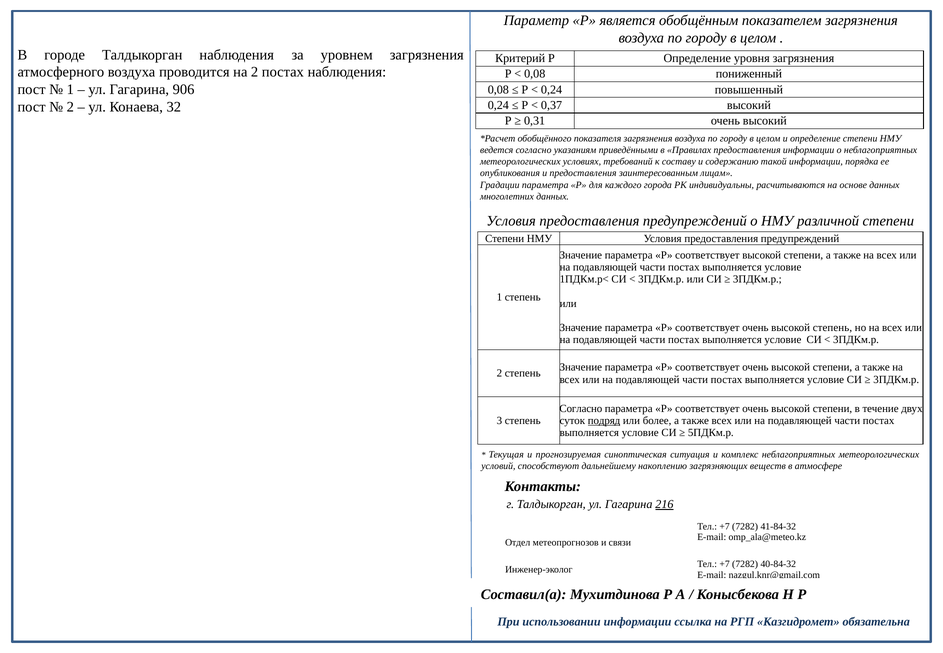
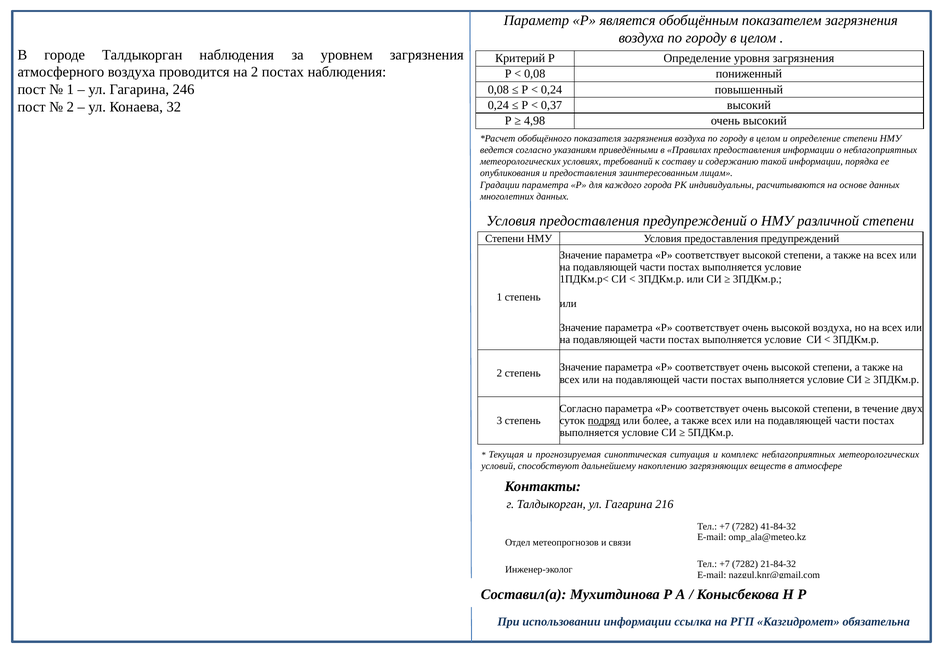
906: 906 -> 246 (184, 90)
0,31: 0,31 -> 4,98 (535, 121)
высокой степень: степень -> воздуха (832, 327)
216 underline: present -> none (664, 504)
40-84-32: 40-84-32 -> 21-84-32 (778, 564)
